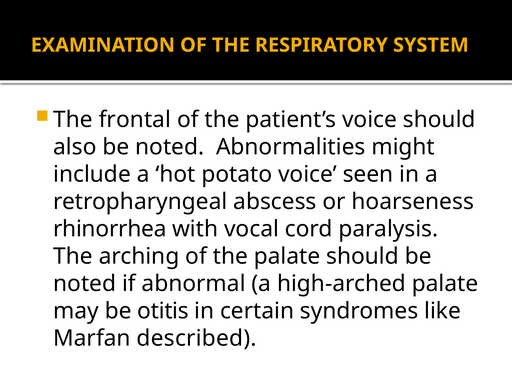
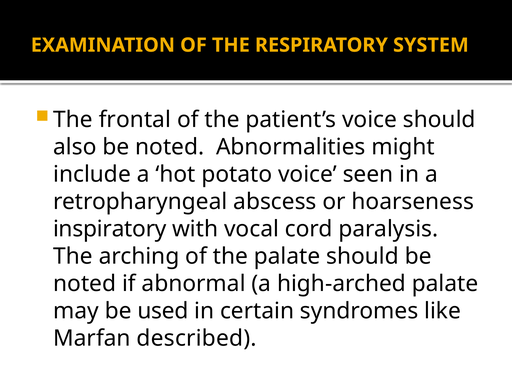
rhinorrhea: rhinorrhea -> inspiratory (110, 229)
otitis: otitis -> used (163, 311)
